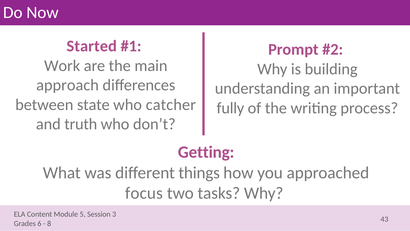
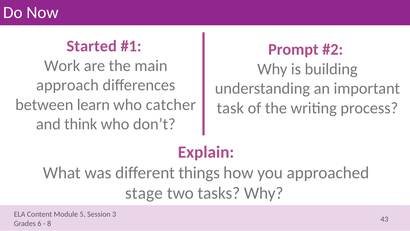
state: state -> learn (93, 105)
fully: fully -> task (230, 108)
truth: truth -> think (81, 124)
Getting: Getting -> Explain (206, 152)
focus: focus -> stage (144, 193)
